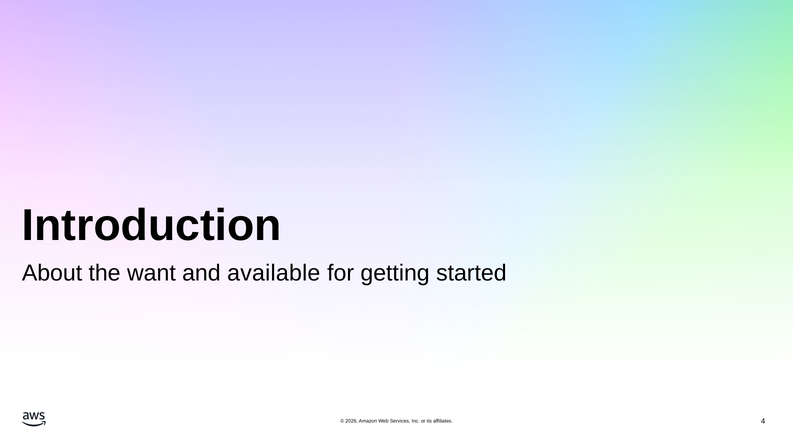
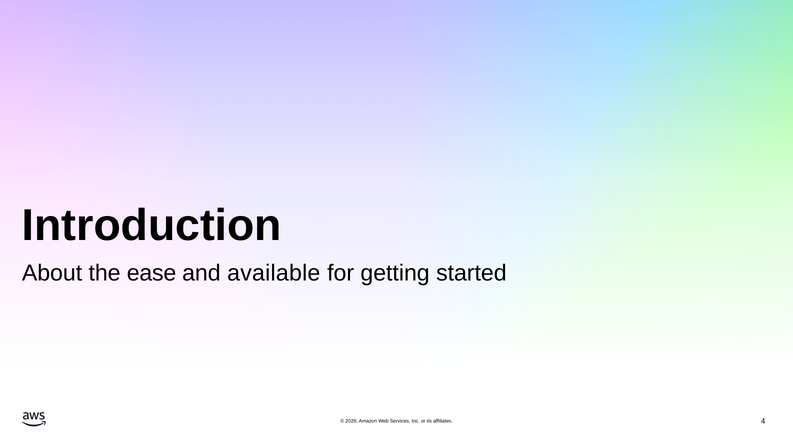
want: want -> ease (152, 273)
